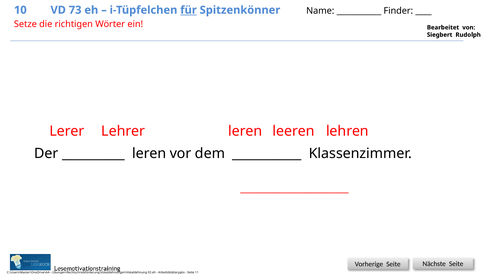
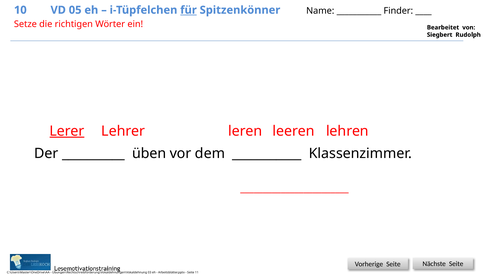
73: 73 -> 05 (75, 10)
Lerer underline: none -> present (67, 131)
leren: leren -> üben (149, 153)
